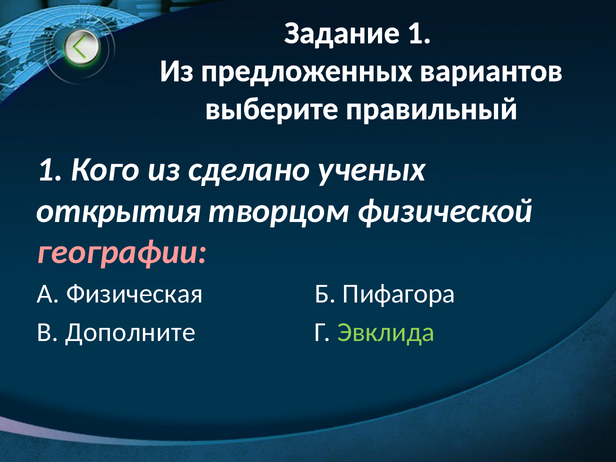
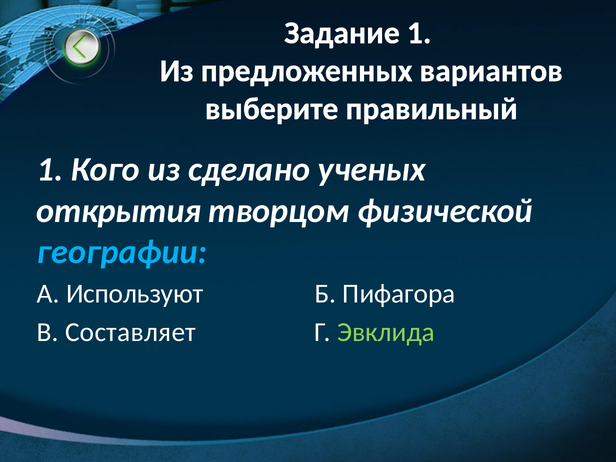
географии colour: pink -> light blue (122, 252)
Физическая: Физическая -> Используют (135, 294)
Дополните: Дополните -> Составляет (131, 332)
